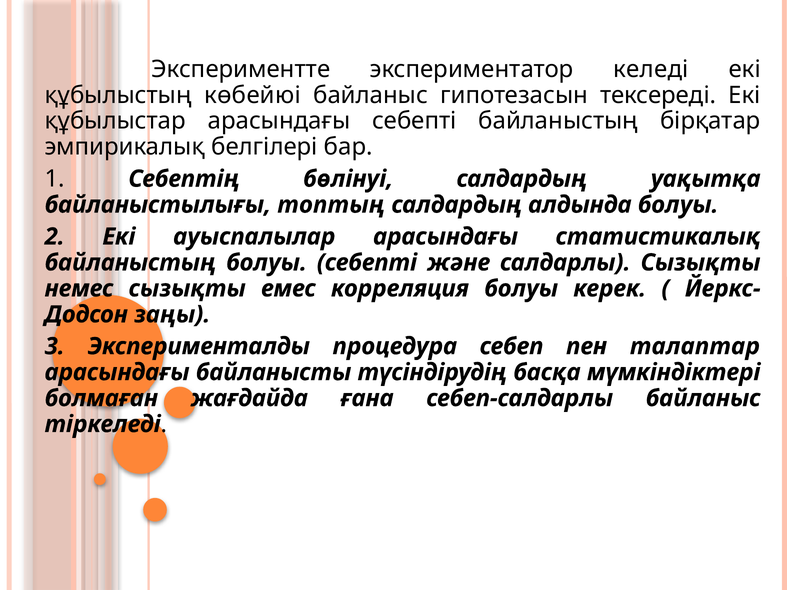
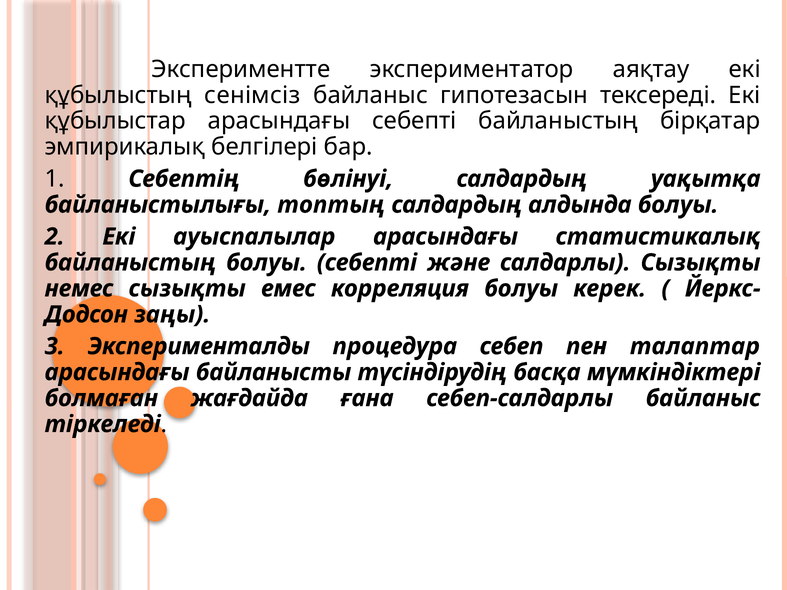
келеді: келеді -> аяқтау (651, 69)
көбейюі: көбейюі -> сенімсіз (252, 95)
